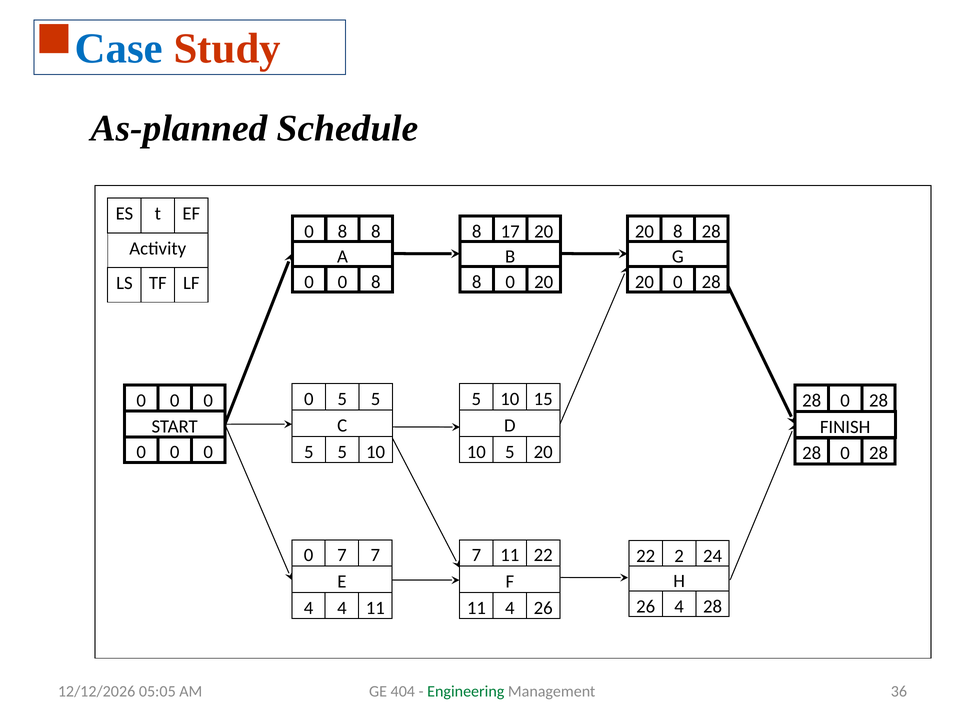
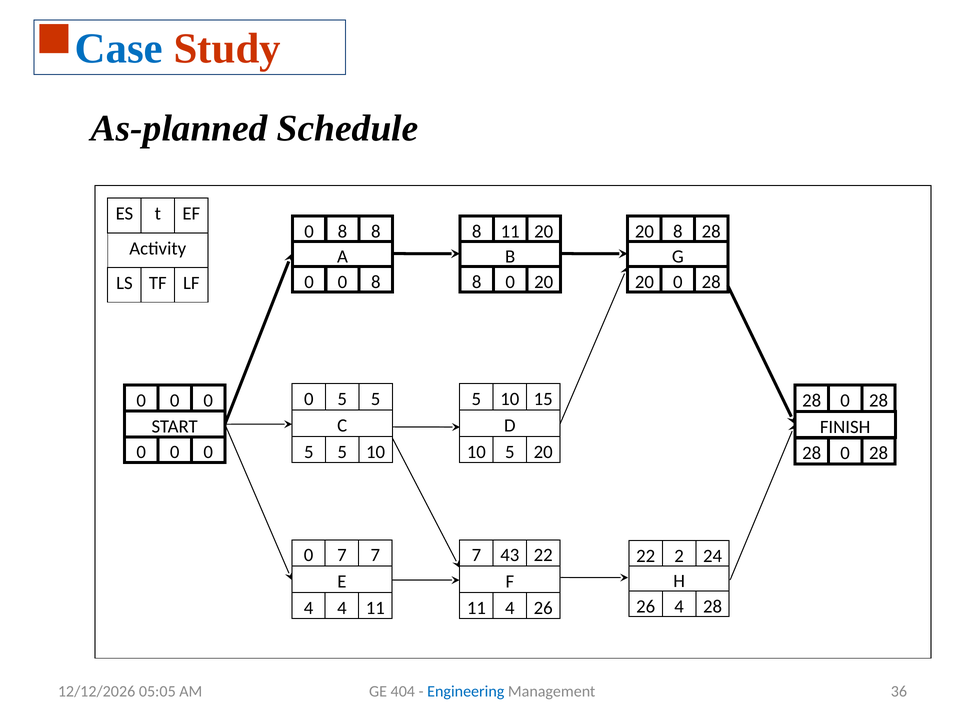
8 17: 17 -> 11 (510, 231)
7 11: 11 -> 43 (510, 555)
Engineering colour: green -> blue (466, 691)
